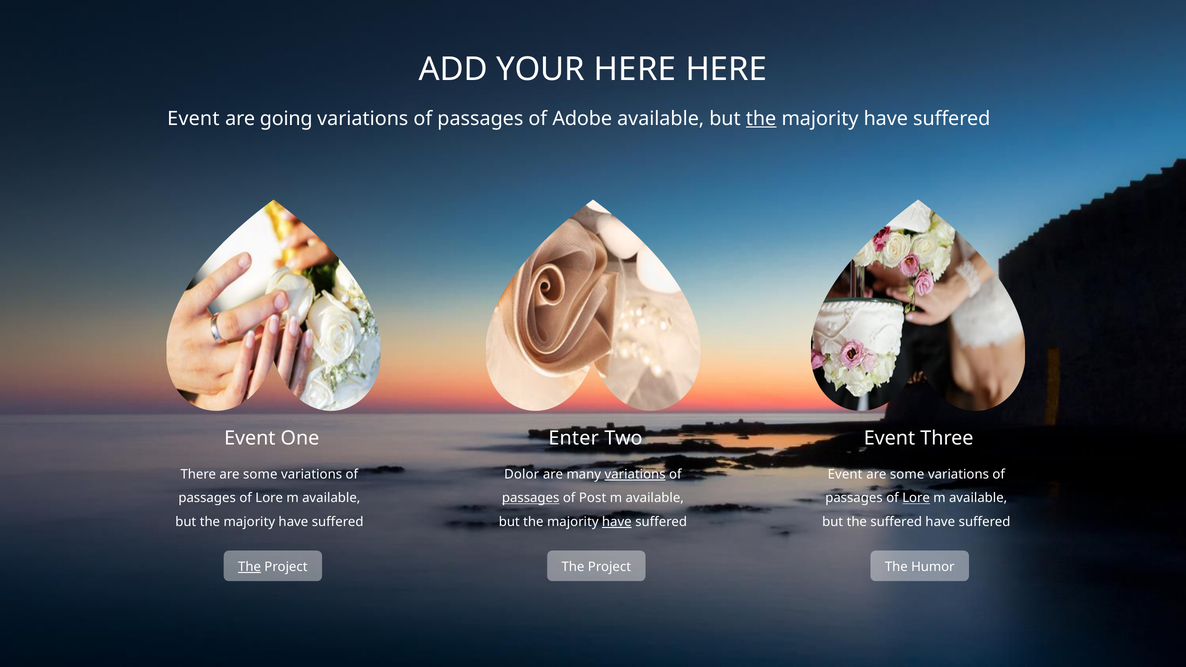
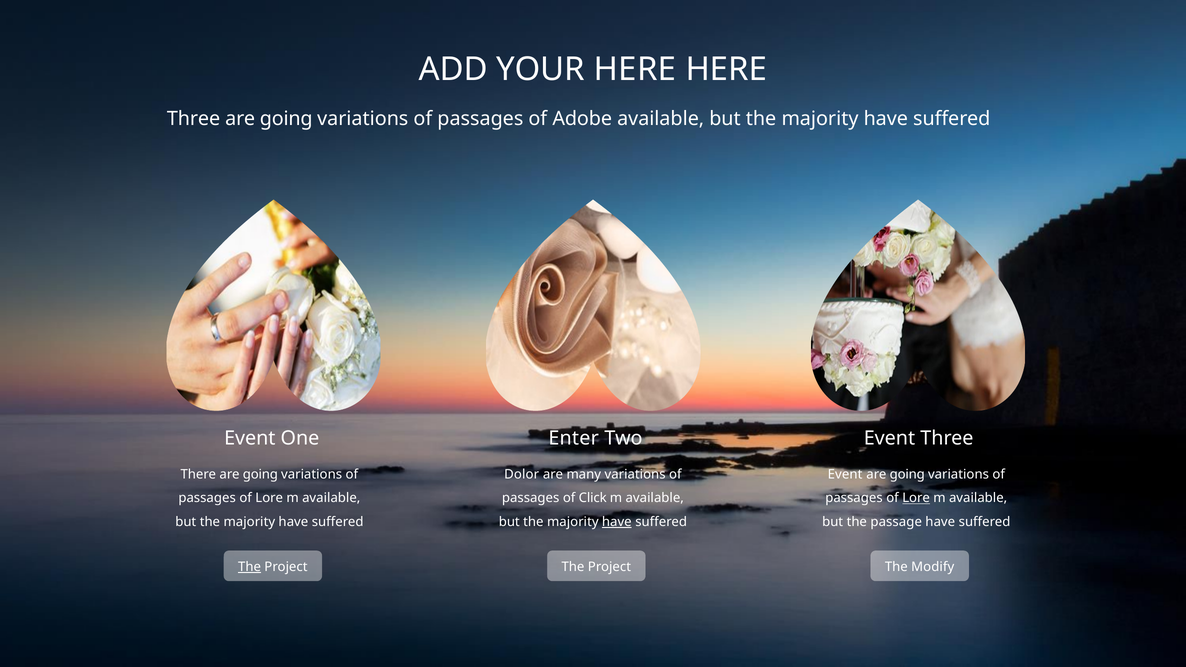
Event: Event -> Three (194, 119)
the underline: present -> none (761, 119)
There are some: some -> going (260, 475)
variations underline: present -> none (635, 475)
some: some -> going (907, 475)
passages underline: present -> none (531, 498)
Post: Post -> Click (593, 498)
the suffered: suffered -> passage (896, 522)
Humor: Humor -> Modify (933, 567)
